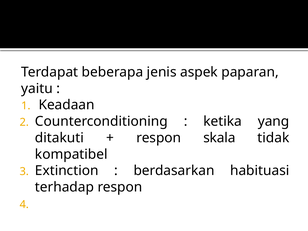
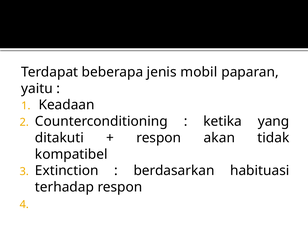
aspek: aspek -> mobil (199, 72)
skala: skala -> akan (219, 138)
